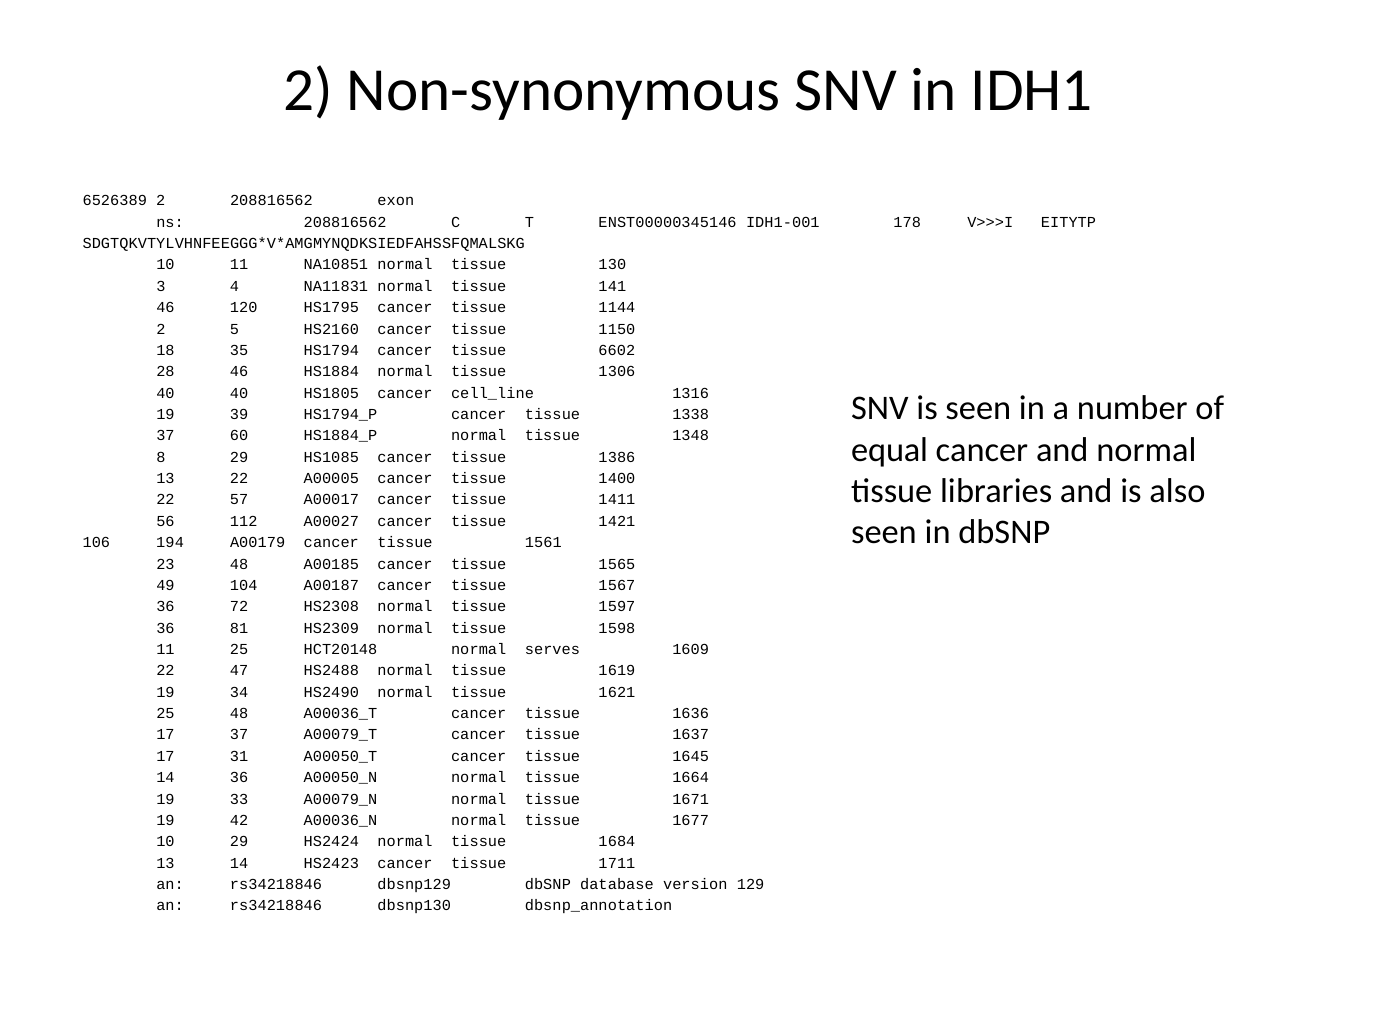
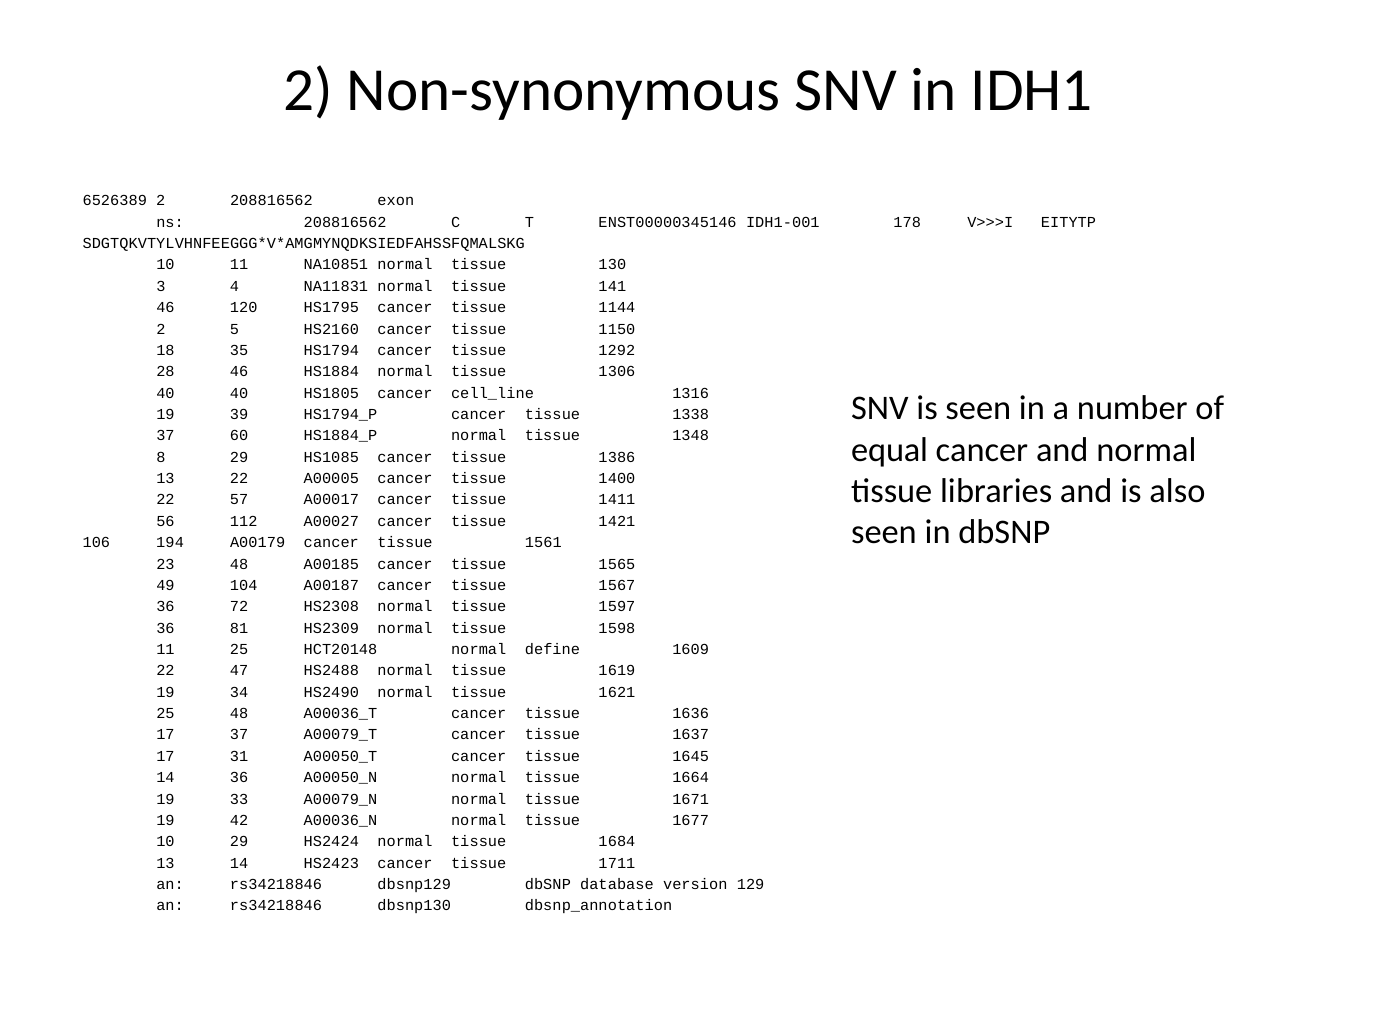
6602: 6602 -> 1292 (617, 350)
serves: serves -> define (552, 649)
